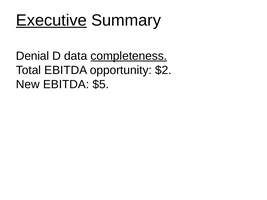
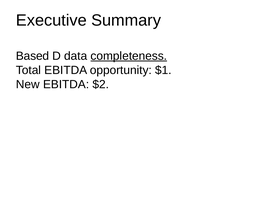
Executive underline: present -> none (51, 20)
Denial: Denial -> Based (33, 56)
$2: $2 -> $1 (163, 70)
$5: $5 -> $2 (101, 84)
